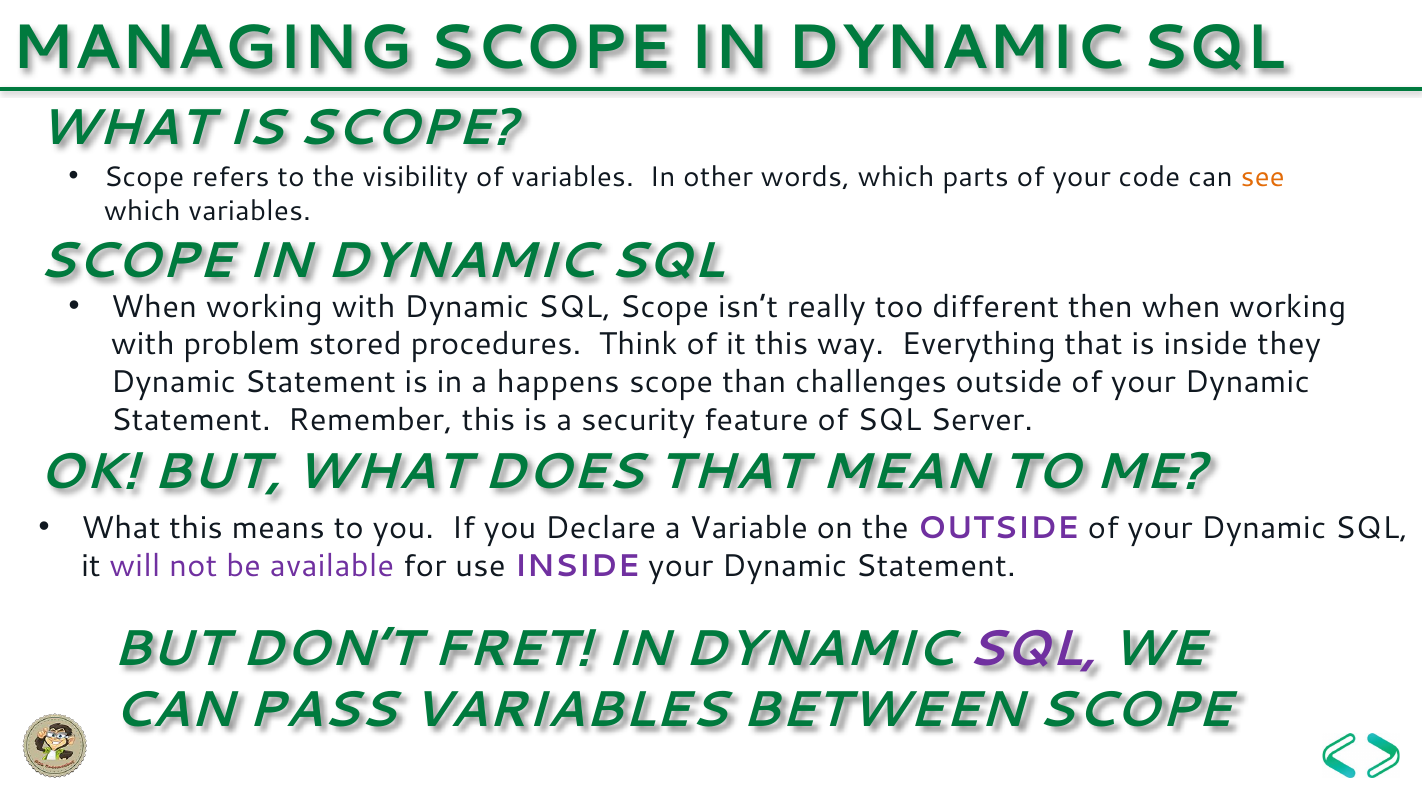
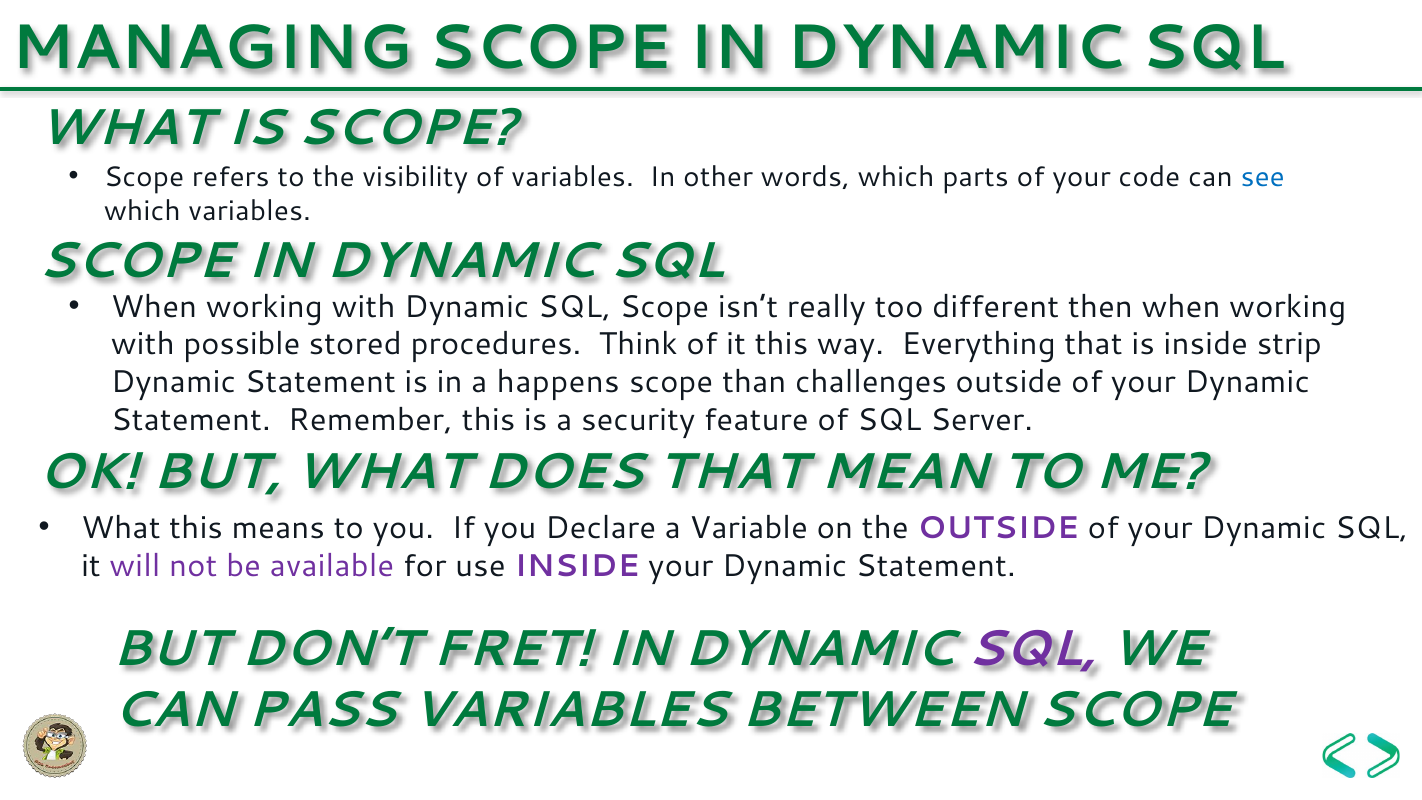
see colour: orange -> blue (1263, 177)
problem: problem -> possible (242, 344)
they: they -> strip (1289, 344)
